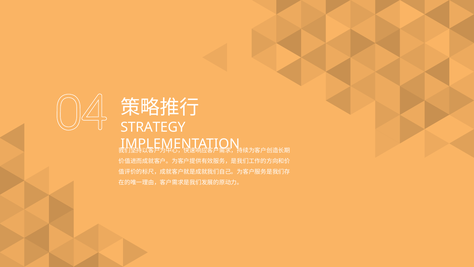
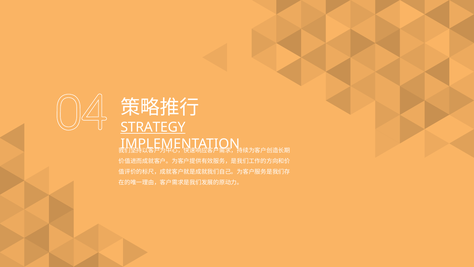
STRATEGY underline: none -> present (153, 127)
